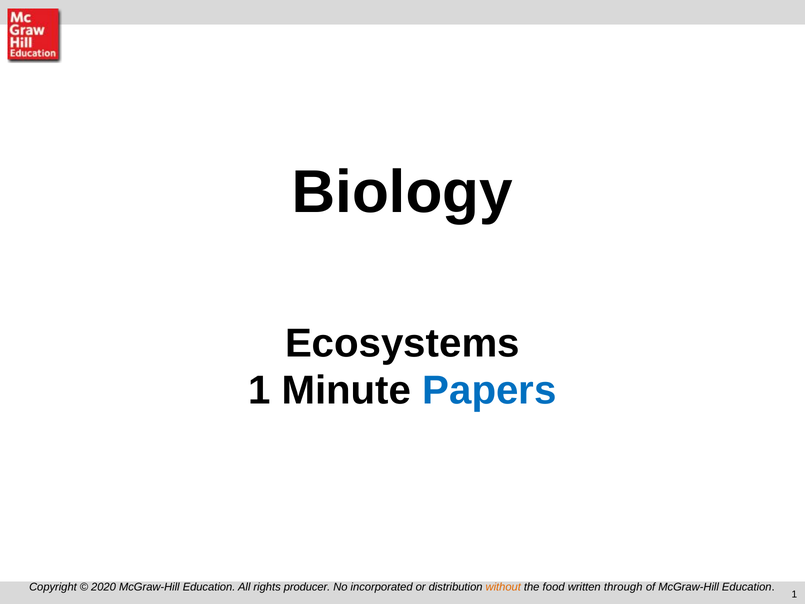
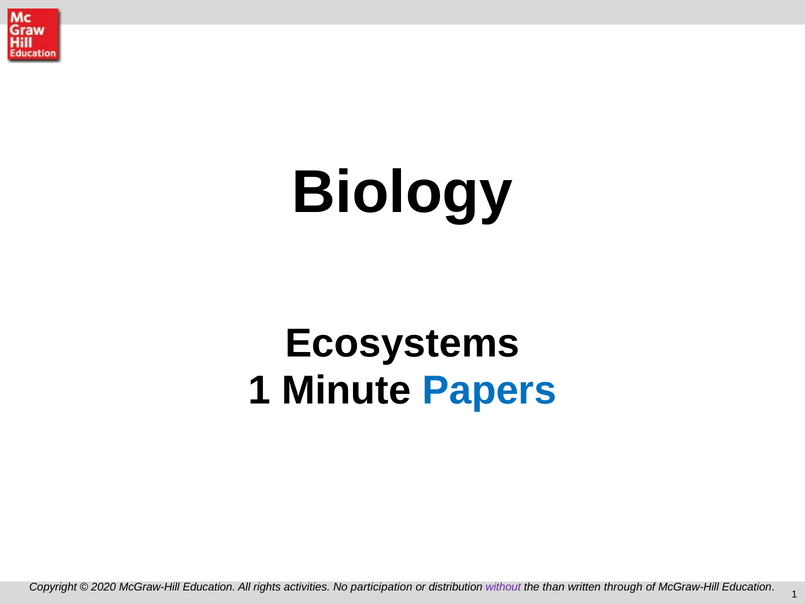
producer: producer -> activities (307, 587)
incorporated: incorporated -> participation (382, 587)
without colour: orange -> purple (503, 587)
food: food -> than (554, 587)
